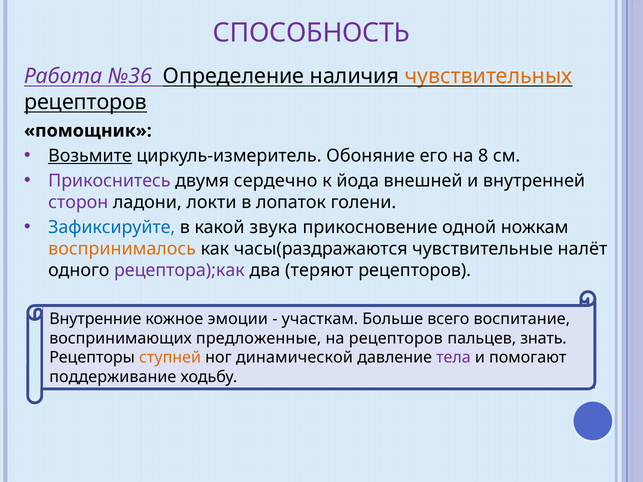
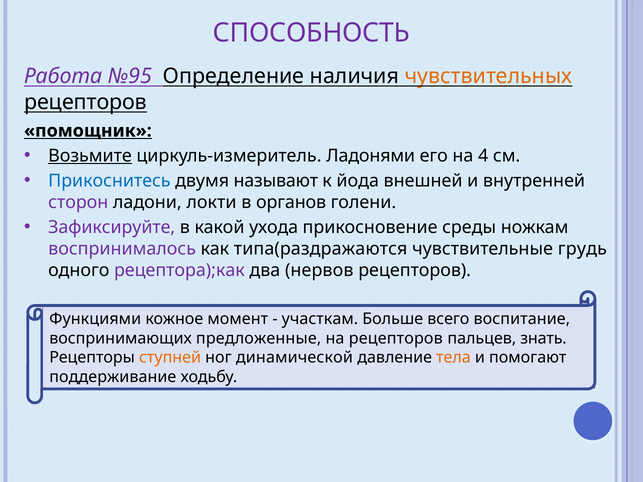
№36: №36 -> №95 (130, 76)
помощник underline: none -> present (88, 131)
Обоняние: Обоняние -> Ладонями (371, 156)
8: 8 -> 4 (483, 156)
Прикоснитесь colour: purple -> blue (109, 181)
сердечно: сердечно -> называют (276, 181)
лопаток: лопаток -> органов (291, 202)
Зафиксируйте colour: blue -> purple (112, 227)
звука: звука -> ухода (274, 227)
одной: одной -> среды (469, 227)
воспринималось colour: orange -> purple (122, 249)
часы(раздражаются: часы(раздражаются -> типа(раздражаются (321, 249)
налёт: налёт -> грудь (582, 249)
теряют: теряют -> нервов (319, 270)
Внутренние: Внутренние -> Функциями (95, 319)
эмоции: эмоции -> момент (238, 319)
тела colour: purple -> orange (453, 358)
